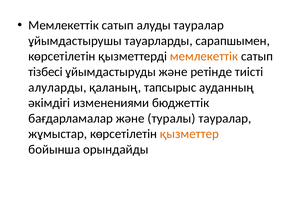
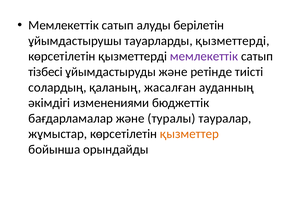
алуды тауралар: тауралар -> берілетін (199, 25)
тауарларды сарапшымен: сарапшымен -> қызметтерді (233, 41)
мемлекеттік colour: orange -> purple (204, 56)
алуларды: алуларды -> солардың (57, 87)
тапсырыс: тапсырыс -> жасалған (170, 87)
